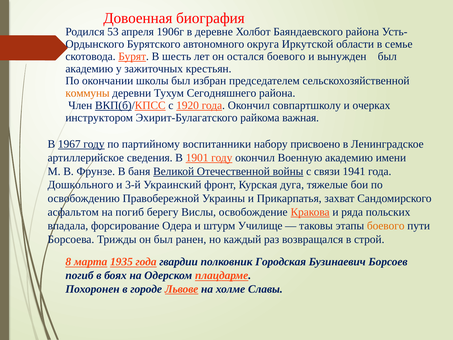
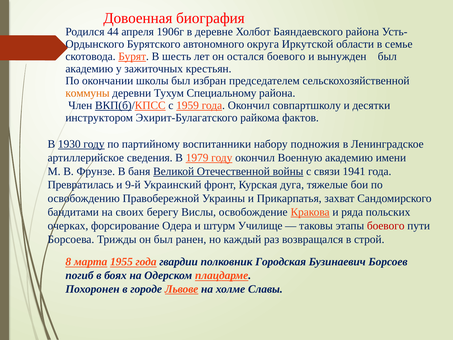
53: 53 -> 44 (113, 32)
Сегодняшнего: Сегодняшнего -> Специальному (222, 93)
1920: 1920 -> 1959 (188, 105)
очерках: очерках -> десятки (371, 105)
важная: важная -> фактов (301, 118)
1967: 1967 -> 1930 (69, 144)
присвоено: присвоено -> подножия (315, 144)
1901: 1901 -> 1979 (197, 158)
Дошкольного: Дошкольного -> Превратилась (81, 185)
3-й: 3-й -> 9-й (133, 185)
асфальтом: асфальтом -> бандитами (73, 212)
на погиб: погиб -> своих (130, 212)
впадала: впадала -> очерках (68, 226)
боевого colour: orange -> red (386, 226)
1935: 1935 -> 1955 (121, 262)
